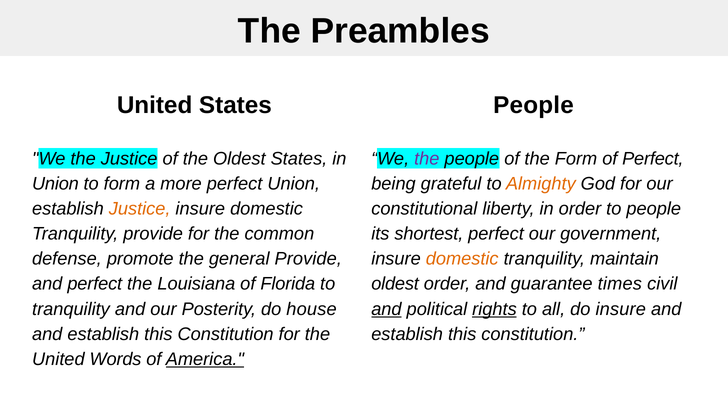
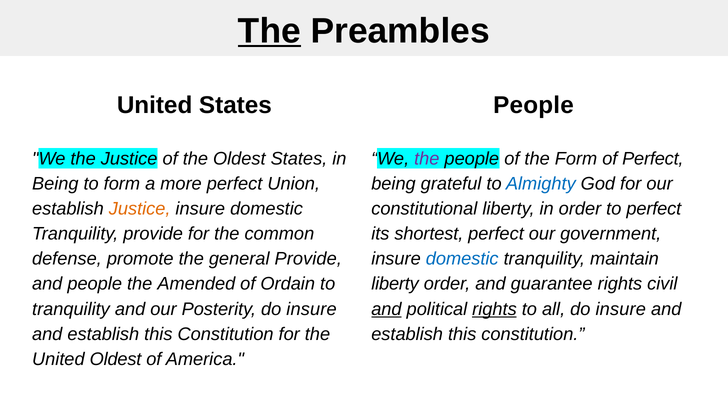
The underline: none -> present (269, 31)
Union: Union -> Being (55, 184)
Almighty colour: orange -> blue (541, 184)
to people: people -> perfect (654, 209)
domestic colour: orange -> blue (462, 259)
and perfect: perfect -> people (95, 284)
Louisiana: Louisiana -> Amended (196, 284)
Florida: Florida -> Ordain (288, 284)
oldest: oldest -> liberty (395, 284)
guarantee times: times -> rights (620, 284)
Posterity do house: house -> insure (312, 309)
United Words: Words -> Oldest (116, 360)
America underline: present -> none (205, 360)
